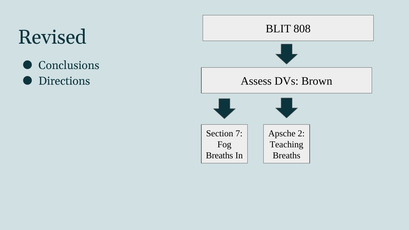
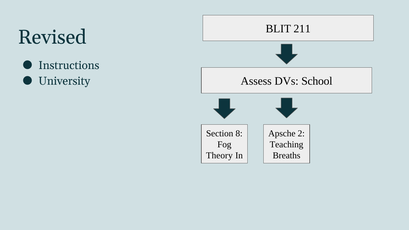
808: 808 -> 211 (302, 29)
Conclusions: Conclusions -> Instructions (69, 65)
Directions: Directions -> University (64, 81)
Brown: Brown -> School (317, 81)
7: 7 -> 8 (239, 134)
Breaths: Breaths -> Theory (219, 155)
